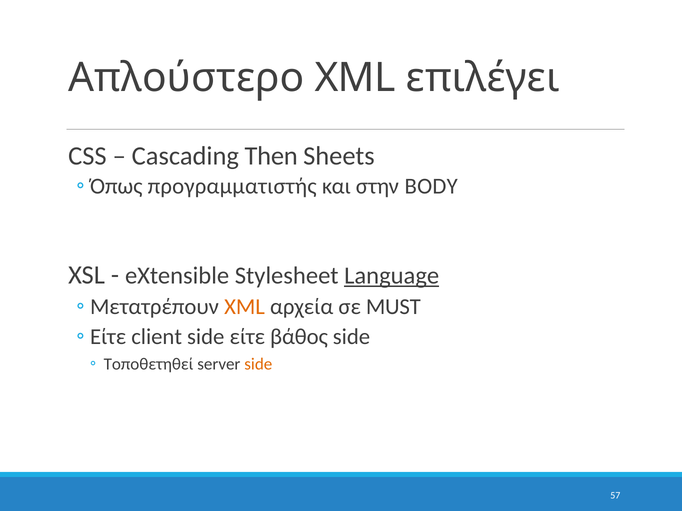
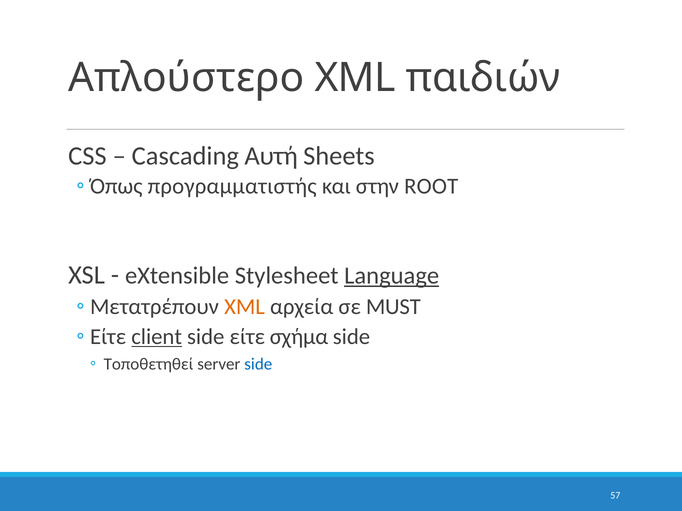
επιλέγει: επιλέγει -> παιδιών (483, 78)
Then: Then -> Αυτή (271, 156)
BODY: BODY -> ROOT (431, 187)
client underline: none -> present (157, 337)
βάθος: βάθος -> σχήμα (299, 337)
side colour: orange -> blue (258, 364)
